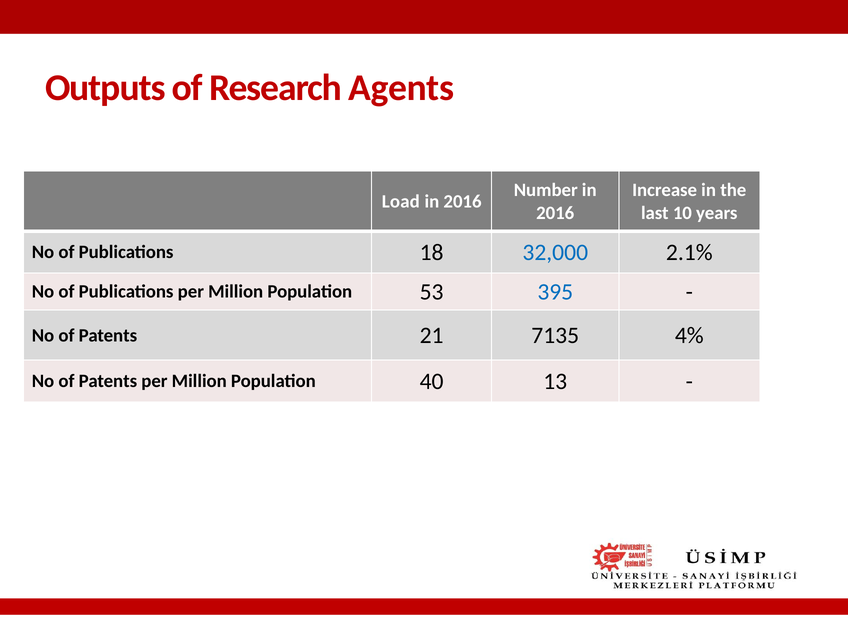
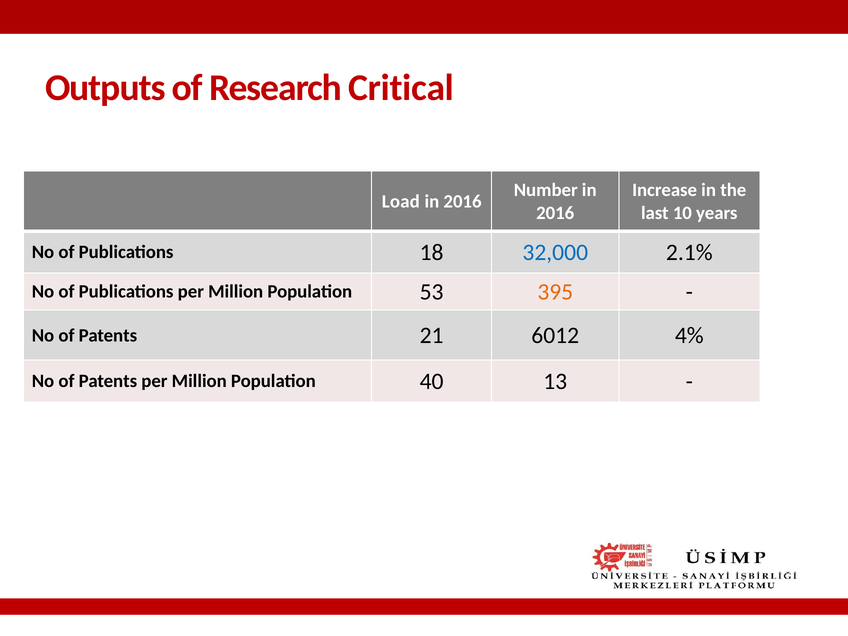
Agents: Agents -> Critical (401, 88)
395 colour: blue -> orange (555, 292)
7135: 7135 -> 6012 (555, 335)
